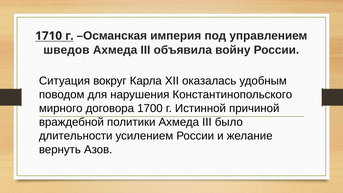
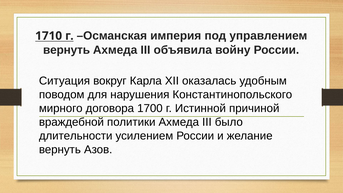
шведов: шведов -> вернуть (67, 50)
